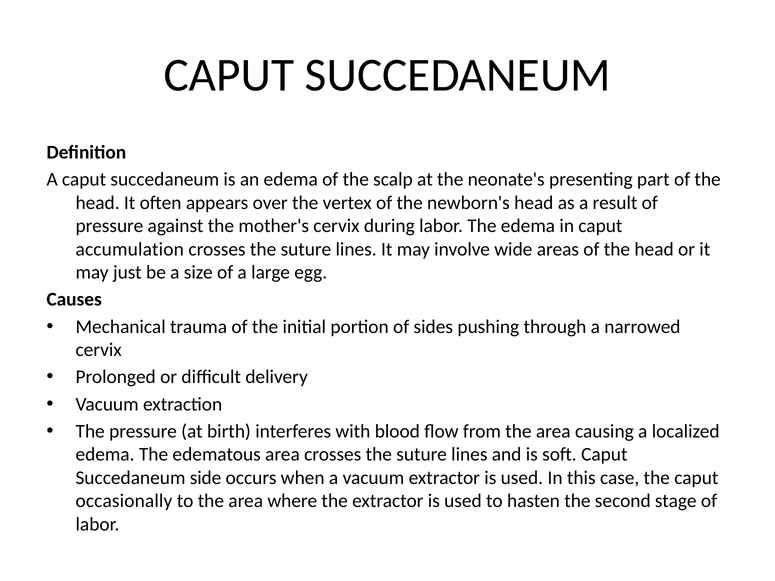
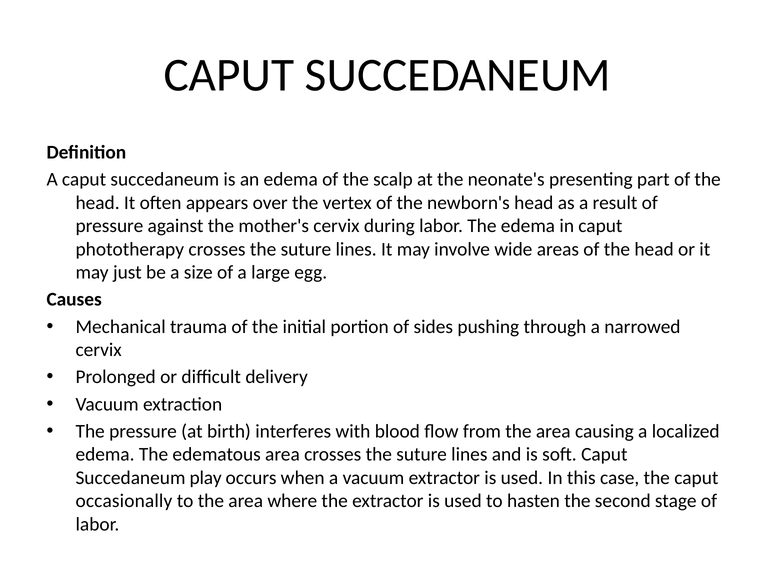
accumulation: accumulation -> phototherapy (130, 249)
side: side -> play (206, 478)
